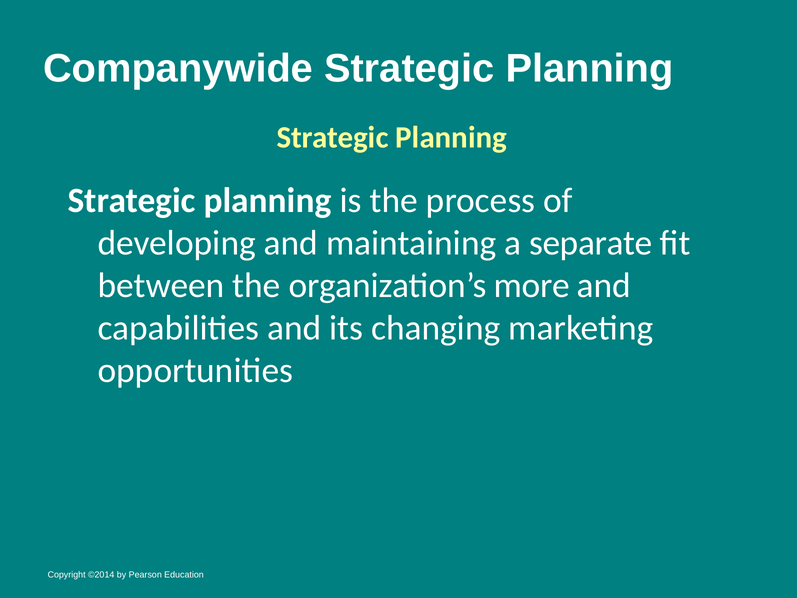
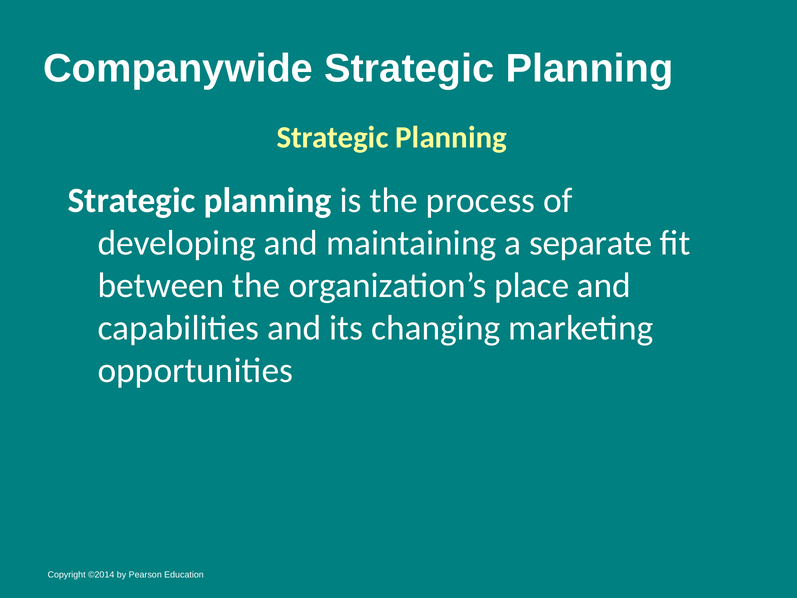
more: more -> place (532, 285)
